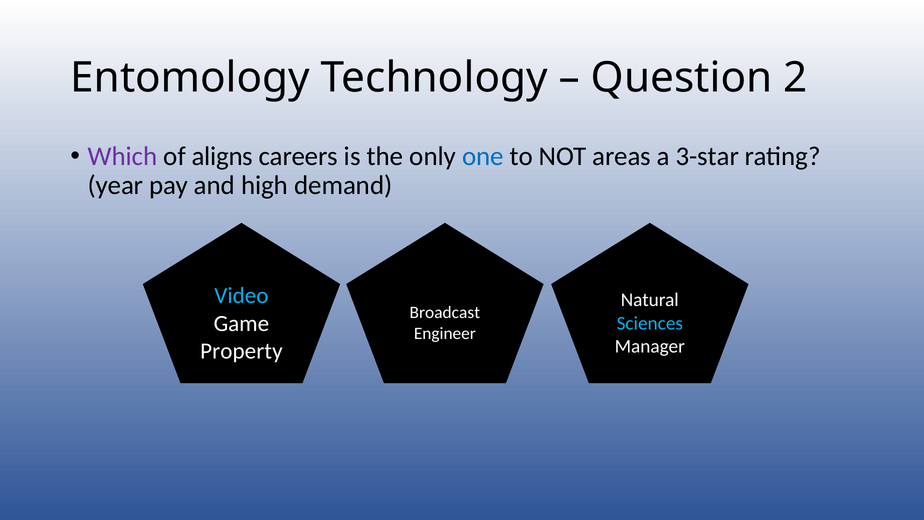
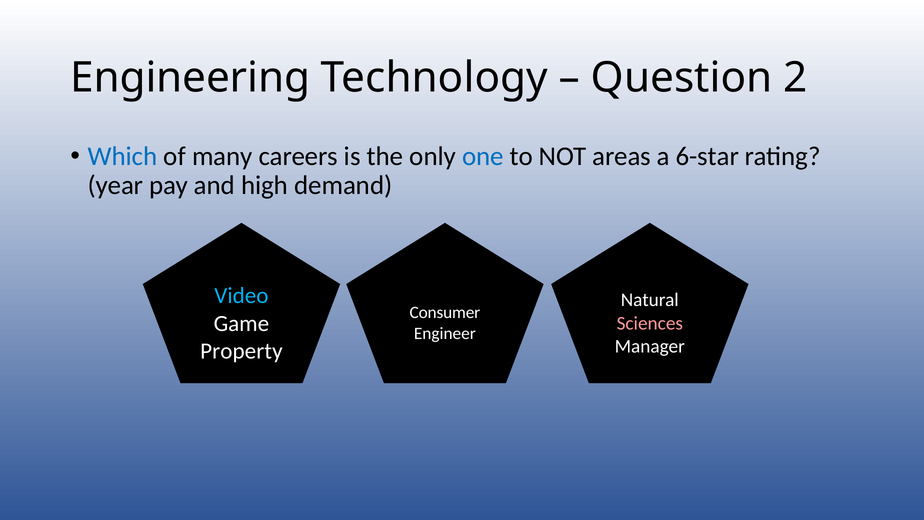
Entomology: Entomology -> Engineering (190, 78)
Which colour: purple -> blue (123, 156)
aligns: aligns -> many (222, 156)
3-star: 3-star -> 6-star (707, 156)
Broadcast: Broadcast -> Consumer (445, 313)
Sciences colour: light blue -> pink (650, 323)
